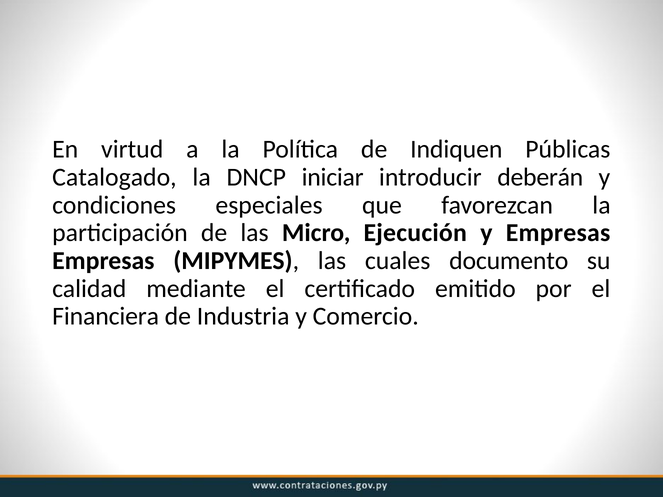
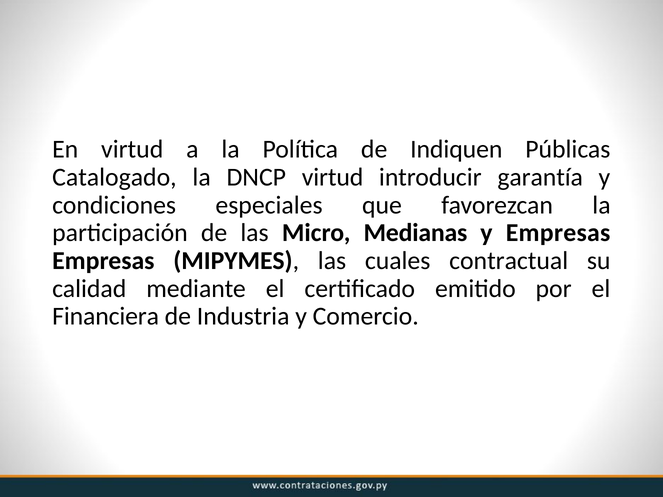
DNCP iniciar: iniciar -> virtud (333, 177)
deberán: deberán -> garantía (540, 177)
Ejecución: Ejecución -> Medianas (415, 233)
documento: documento -> contractual (509, 261)
